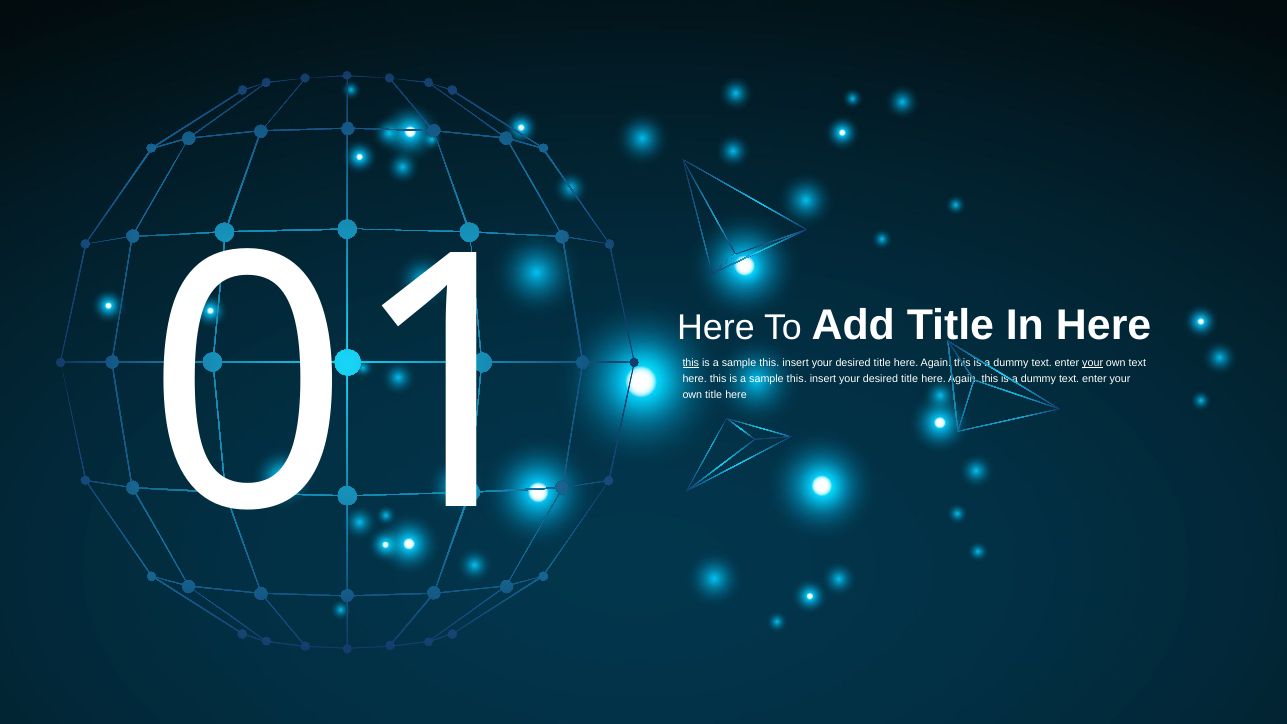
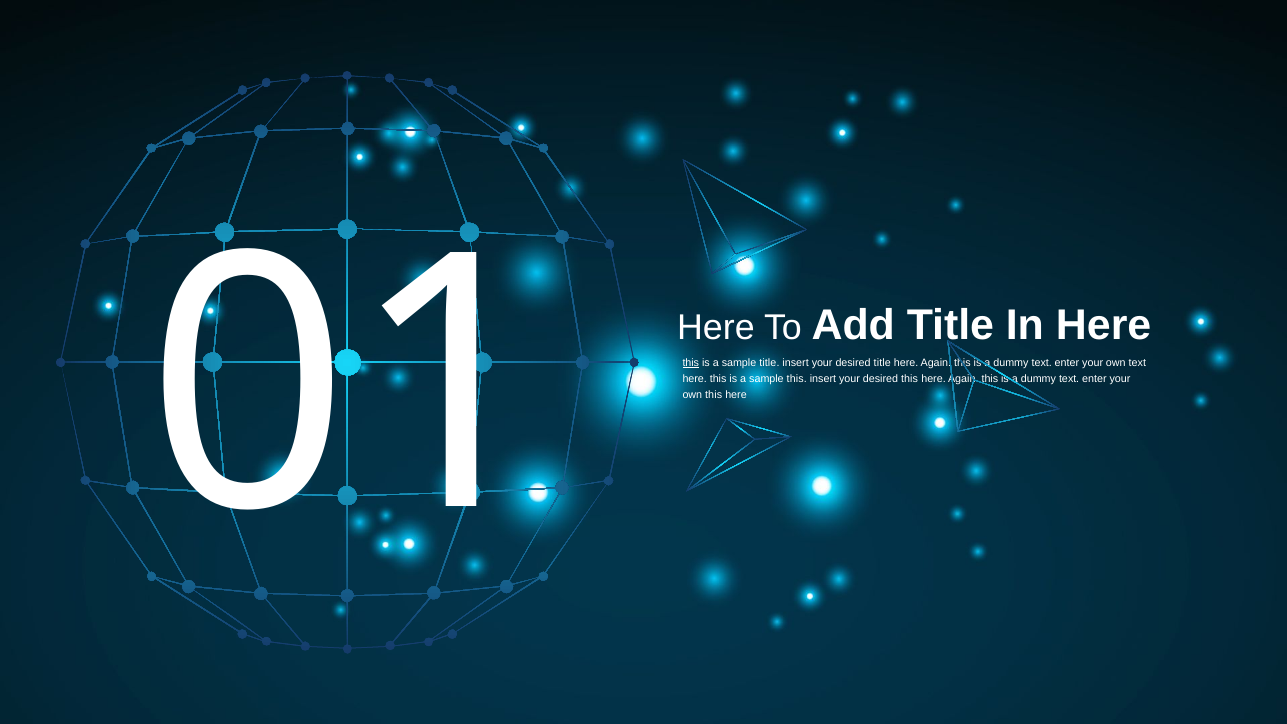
this: this -> title (769, 363)
your underline: present -> none (1093, 363)
title: title -> this (910, 379)
own title: title -> this (714, 395)
